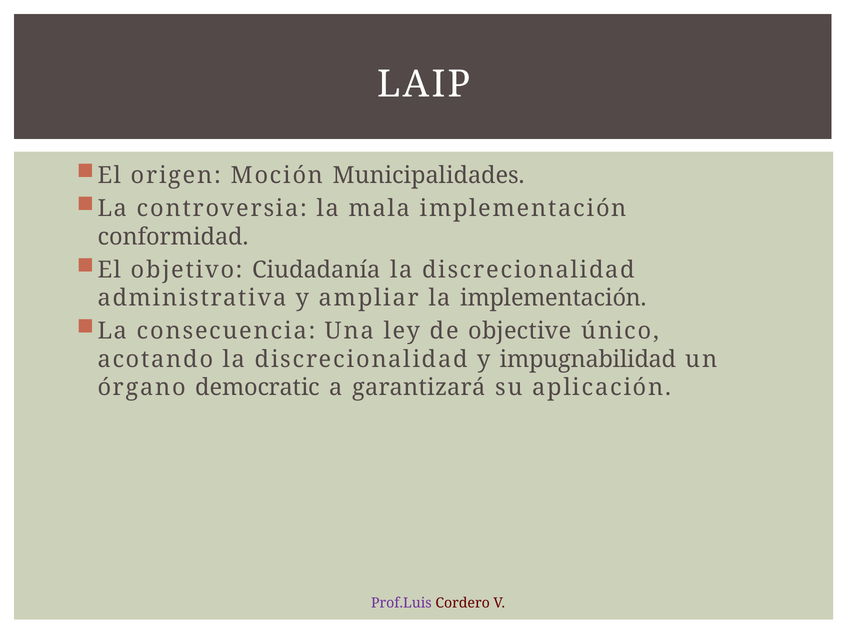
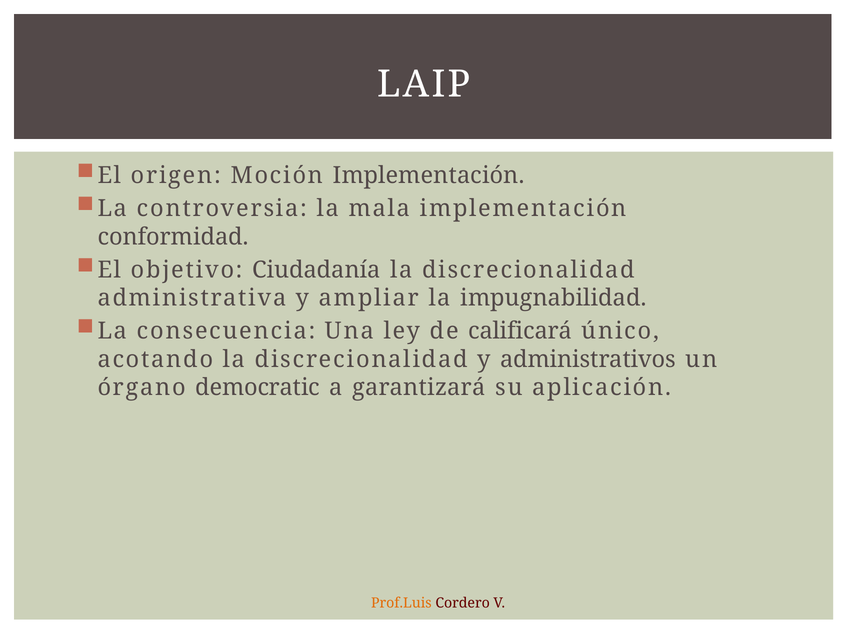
Moción Municipalidades: Municipalidades -> Implementación (429, 176)
la implementación: implementación -> impugnabilidad (553, 298)
objective: objective -> calificará (520, 331)
impugnabilidad: impugnabilidad -> administrativos (588, 359)
Prof.Luis colour: purple -> orange (401, 603)
